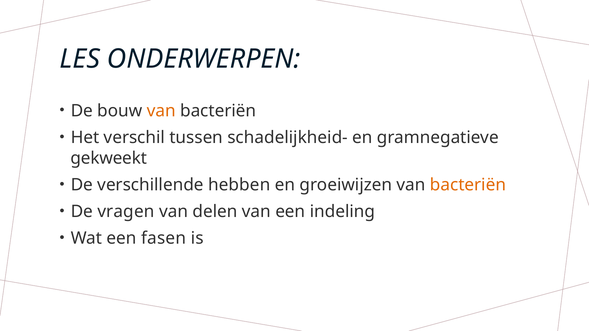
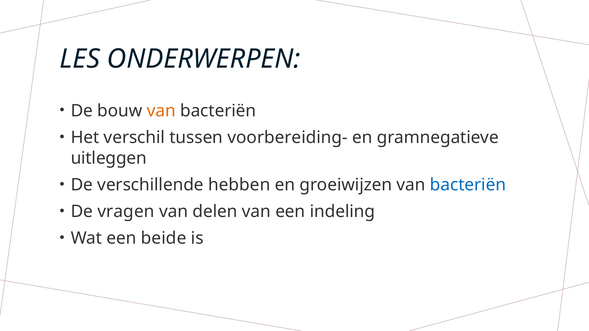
schadelijkheid-: schadelijkheid- -> voorbereiding- (288, 138)
gekweekt: gekweekt -> uitleggen (109, 158)
bacteriën colour: orange -> blue (468, 185)
fasen: fasen -> beide (164, 238)
